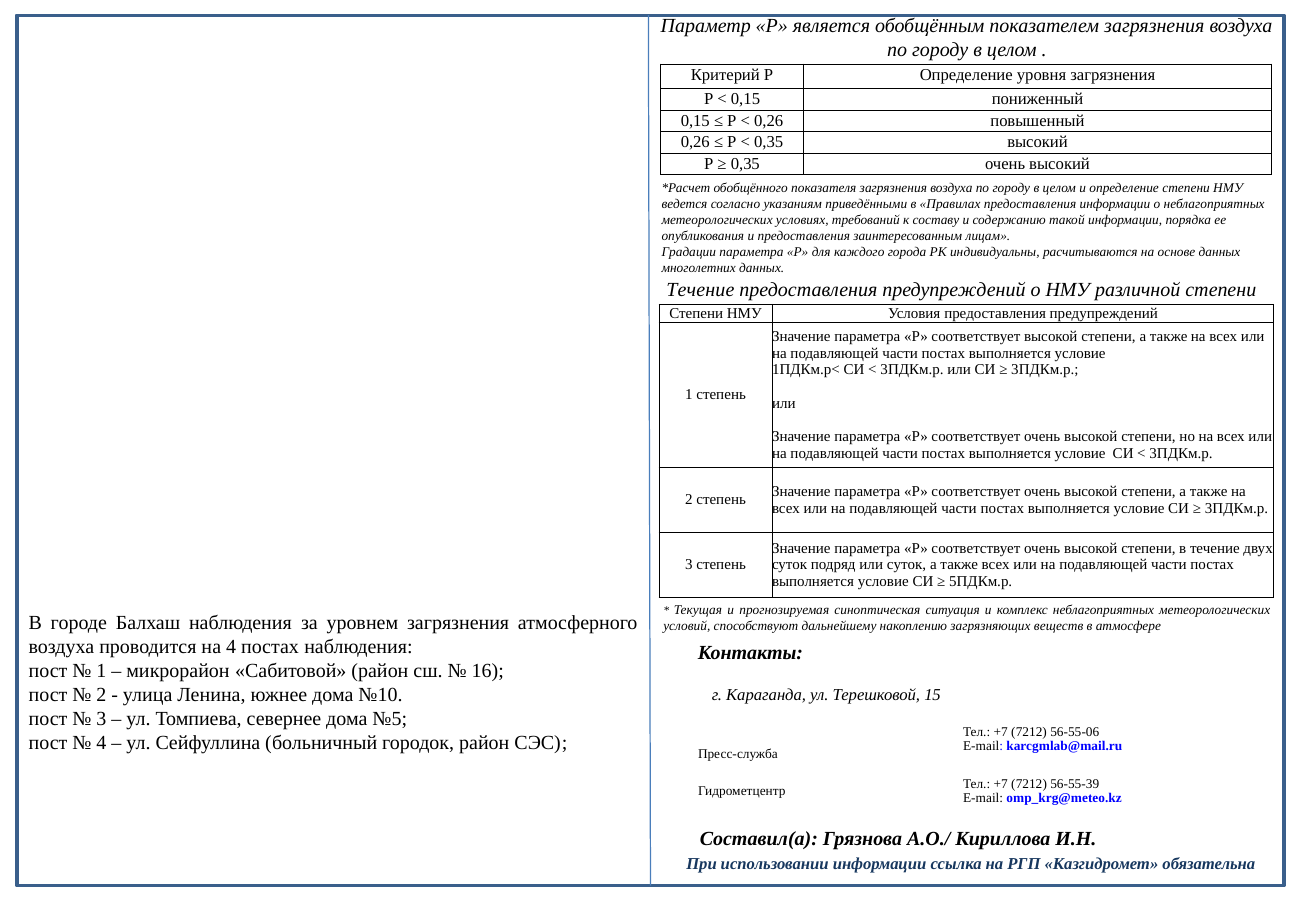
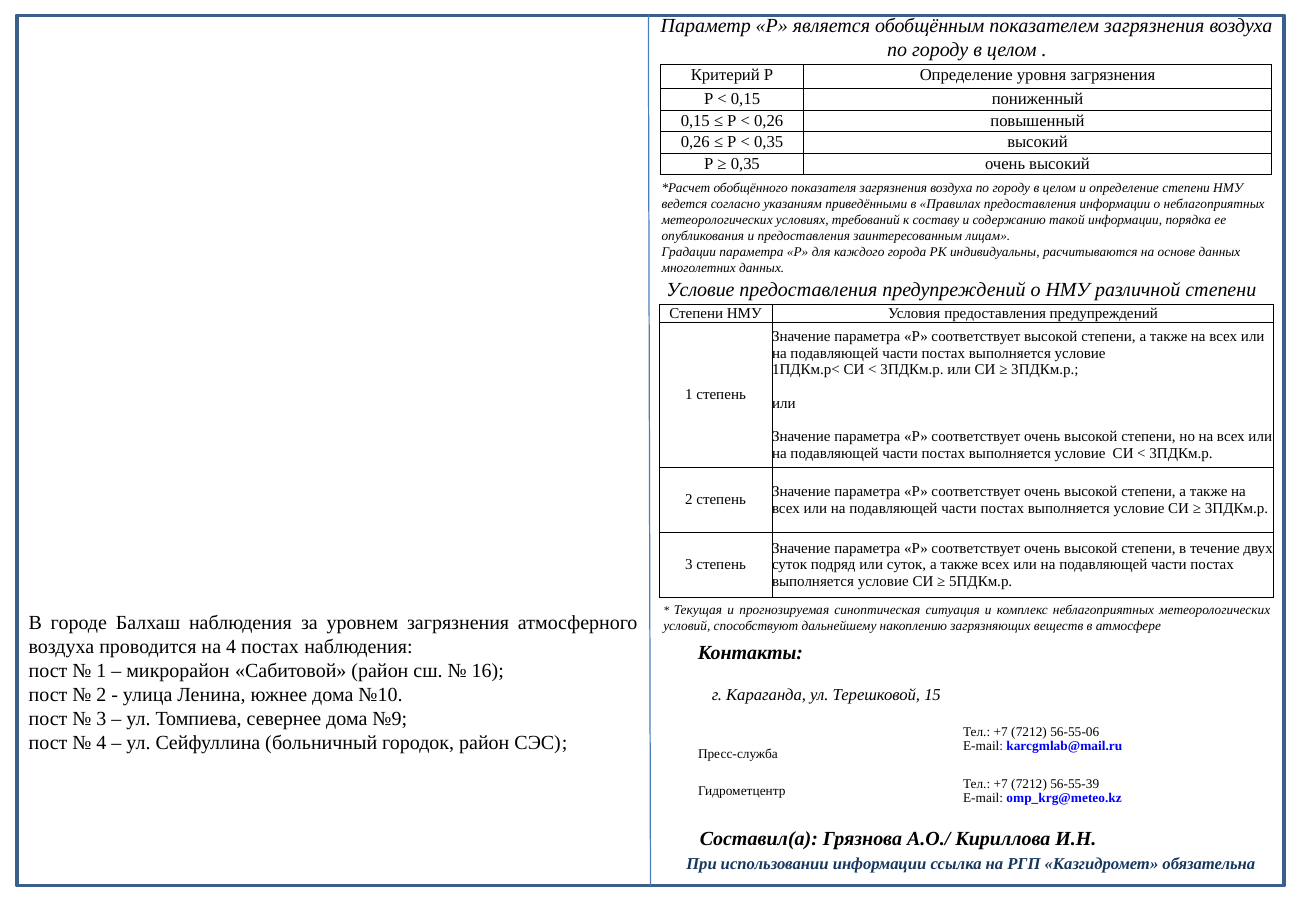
Течение: Течение -> Условие (700, 290)
№5: №5 -> №9 (390, 719)
